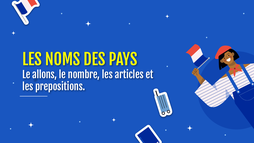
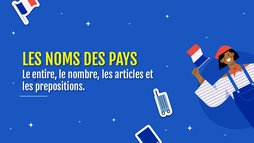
allons: allons -> entire (45, 75)
